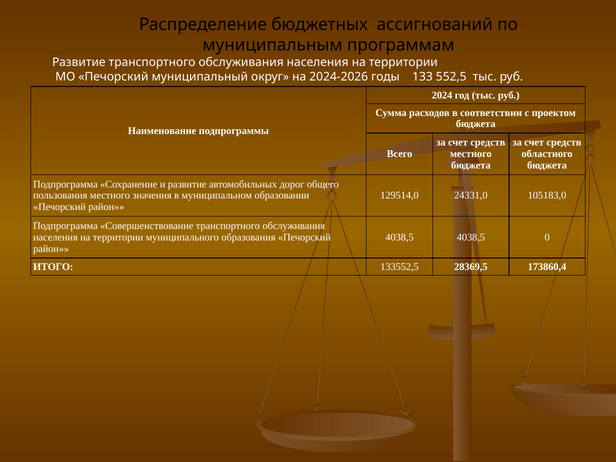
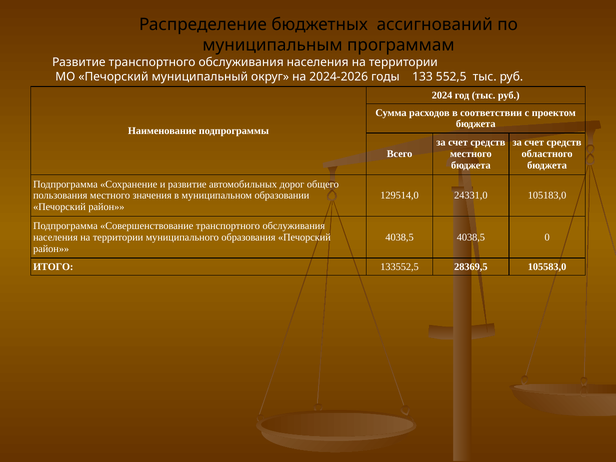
173860,4: 173860,4 -> 105583,0 (547, 267)
